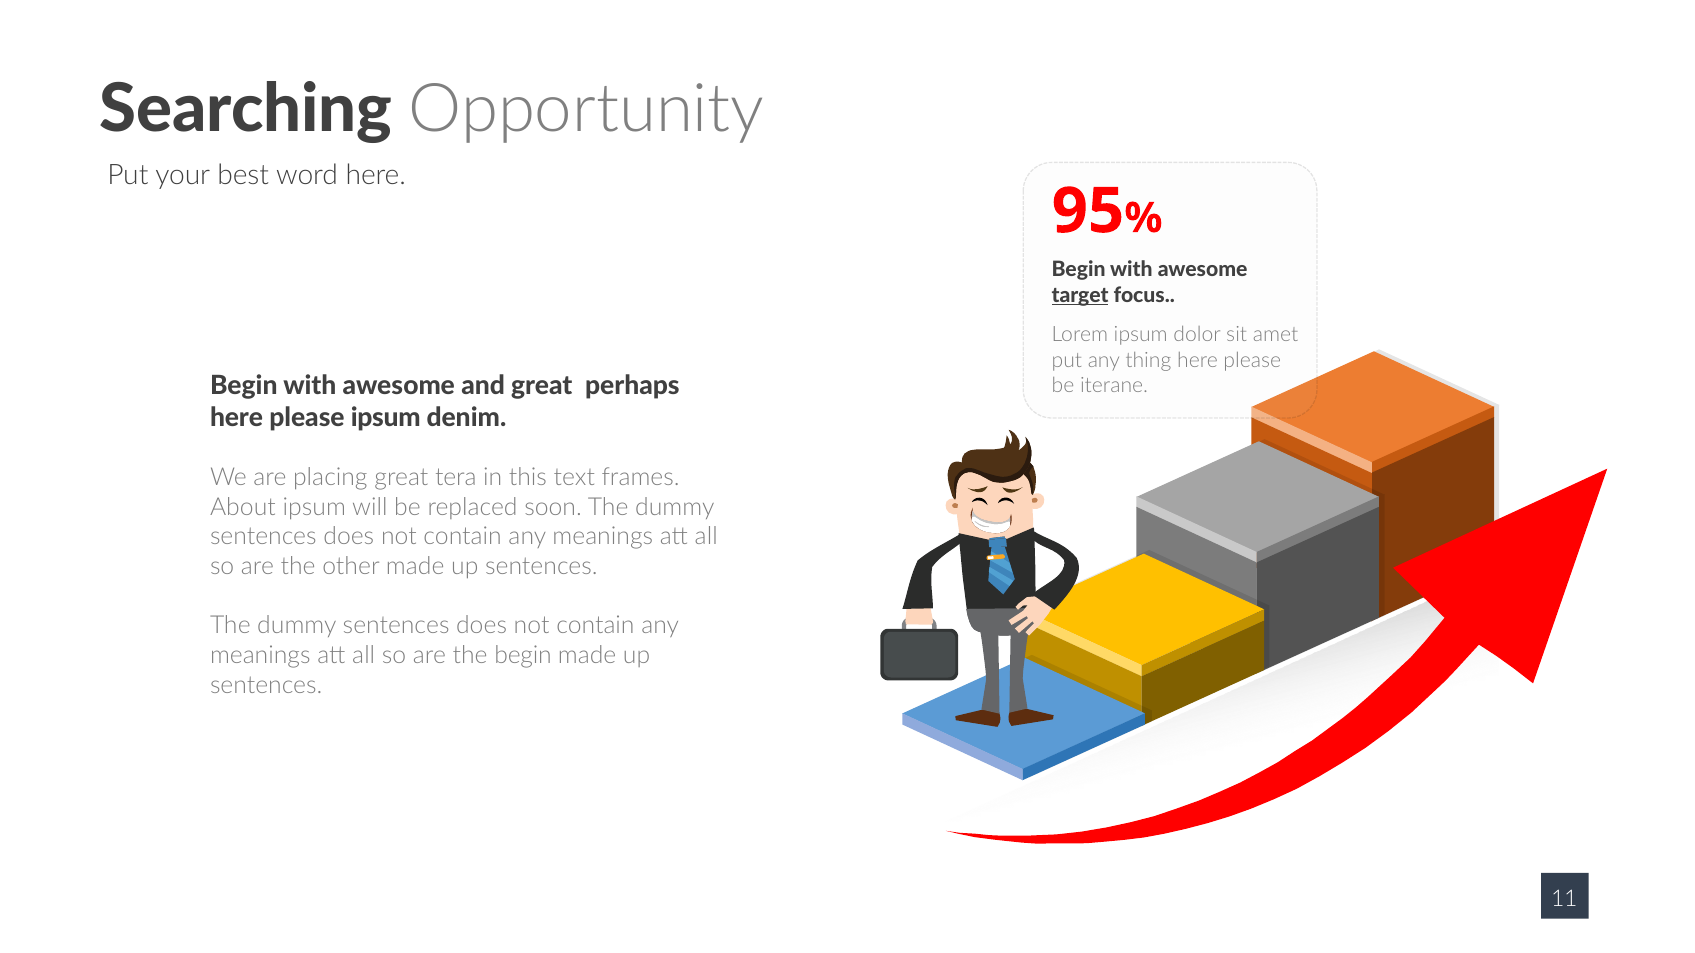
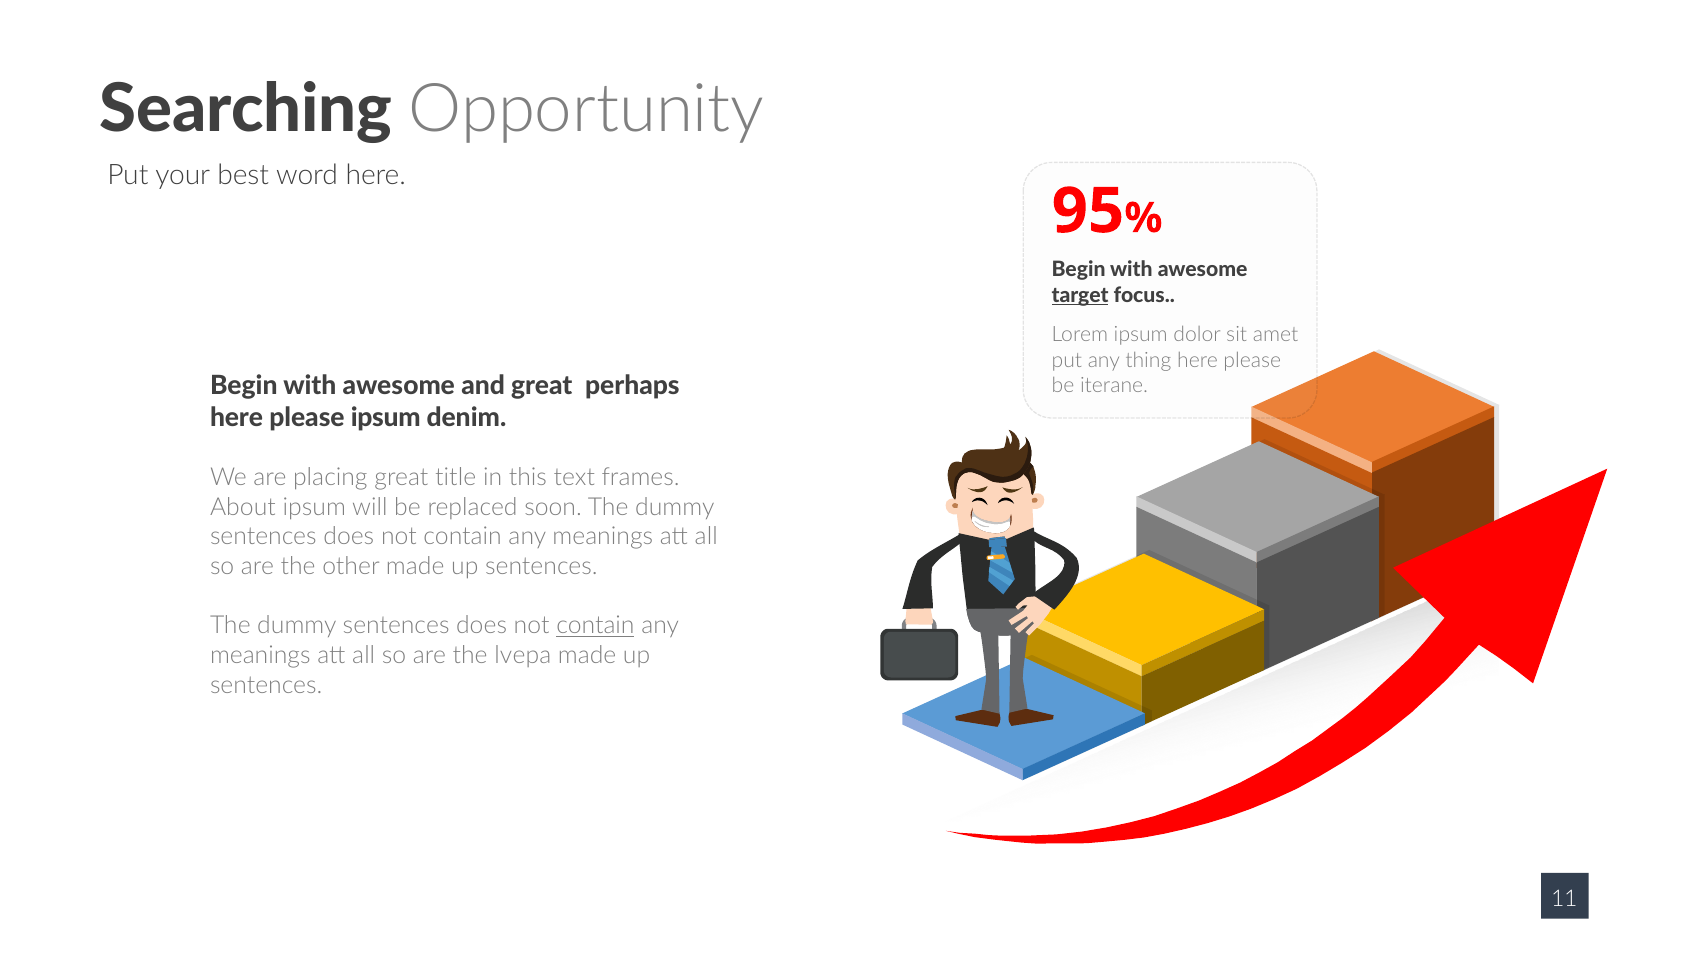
tera: tera -> title (456, 478)
contain underline: none -> present (595, 626)
the begin: begin -> lvepa (523, 656)
